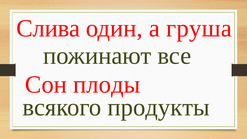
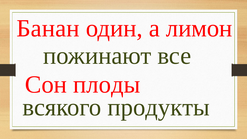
Слива: Слива -> Банан (48, 28)
груша: груша -> лимон (199, 28)
